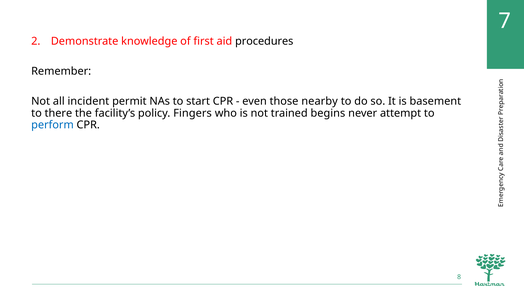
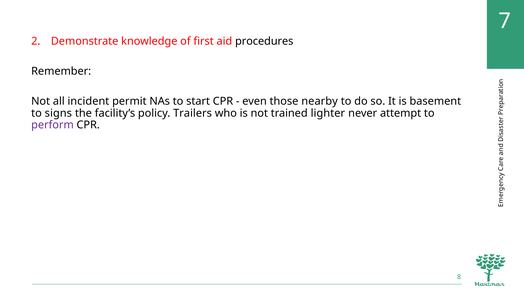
there: there -> signs (58, 113)
Fingers: Fingers -> Trailers (193, 113)
begins: begins -> lighter (328, 113)
perform colour: blue -> purple (52, 125)
